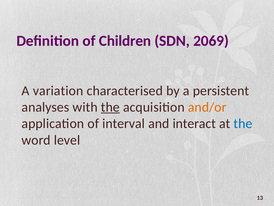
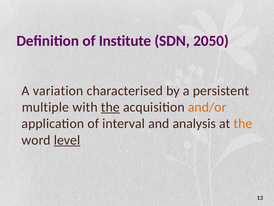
Children: Children -> Institute (125, 41)
2069: 2069 -> 2050 (211, 41)
analyses: analyses -> multiple (45, 107)
interact: interact -> analysis (194, 123)
the colour: blue -> orange (243, 123)
level underline: none -> present (67, 140)
